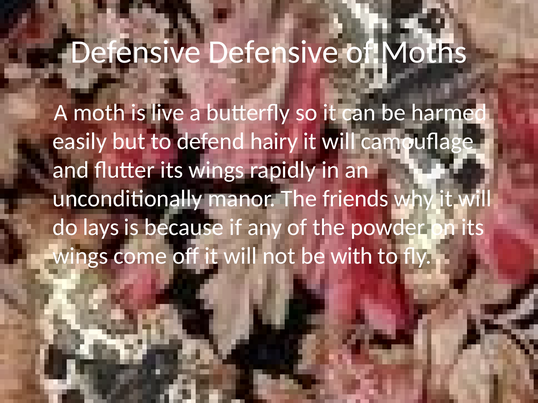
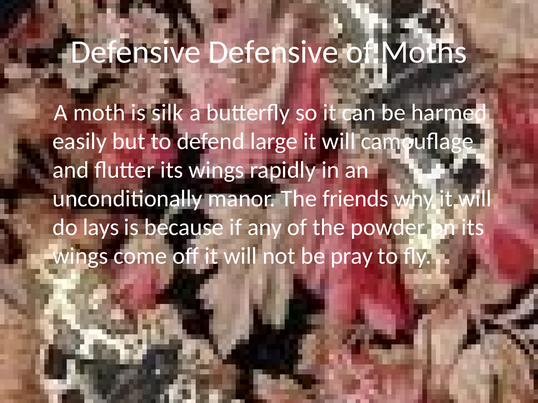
live: live -> silk (167, 113)
hairy: hairy -> large (274, 142)
with: with -> pray (352, 256)
